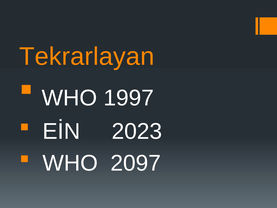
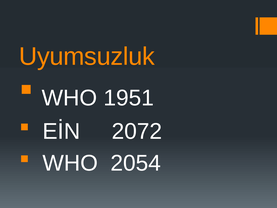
Tekrarlayan: Tekrarlayan -> Uyumsuzluk (87, 56)
1997: 1997 -> 1951 (129, 98)
2023: 2023 -> 2072 (137, 131)
2097: 2097 -> 2054 (136, 163)
